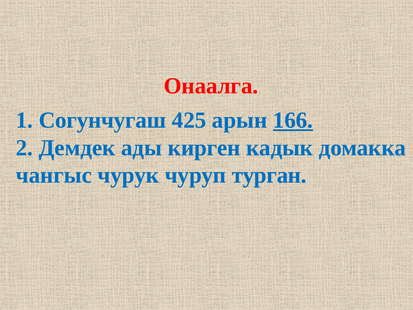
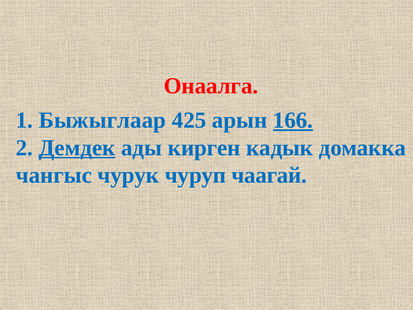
Согунчугаш: Согунчугаш -> Быжыглаар (102, 120)
Демдек underline: none -> present (77, 148)
турган: турган -> чаагай (269, 175)
